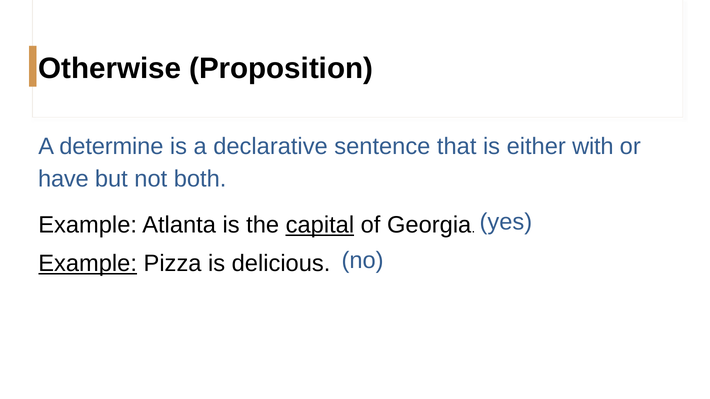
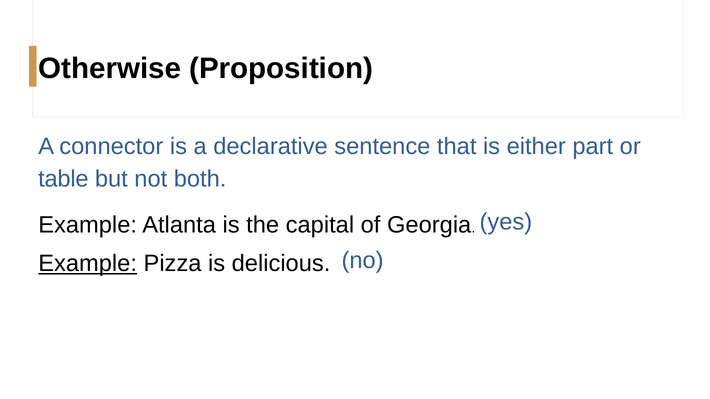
determine: determine -> connector (111, 146)
with: with -> part (593, 146)
have: have -> table (63, 179)
capital underline: present -> none (320, 225)
